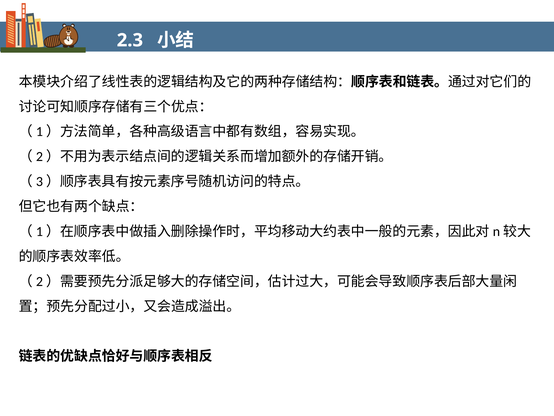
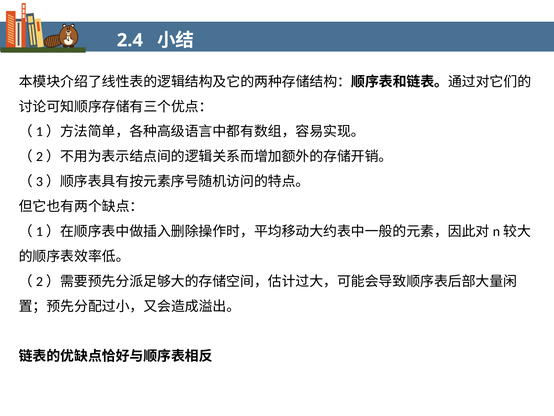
2.3: 2.3 -> 2.4 (130, 40)
